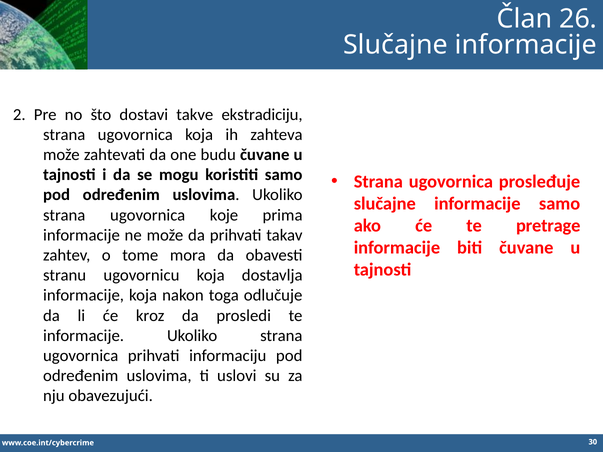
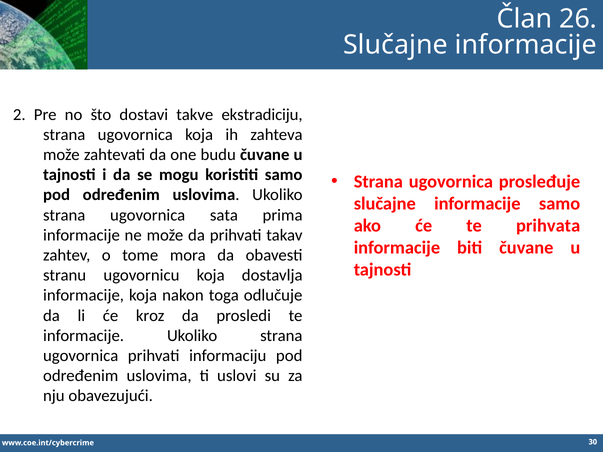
koje: koje -> sata (224, 215)
pretrage: pretrage -> prihvata (548, 226)
